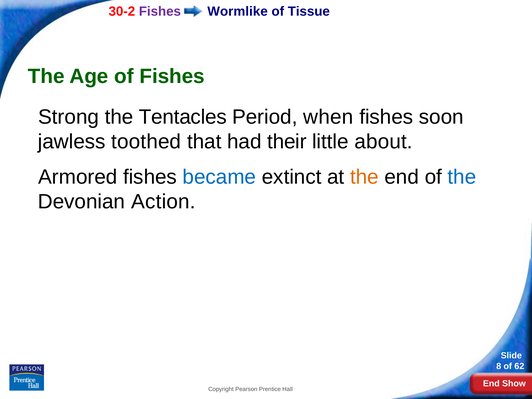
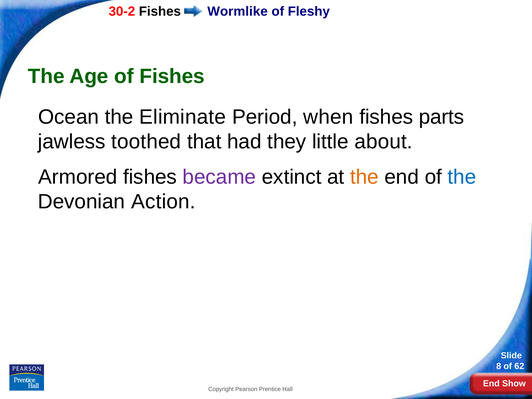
Fishes colour: purple -> black (160, 12)
Tissue: Tissue -> Fleshy (309, 12)
Strong: Strong -> Ocean (69, 117)
Tentacles: Tentacles -> Eliminate (183, 117)
soon: soon -> parts (441, 117)
their: their -> they (287, 142)
became colour: blue -> purple (219, 177)
